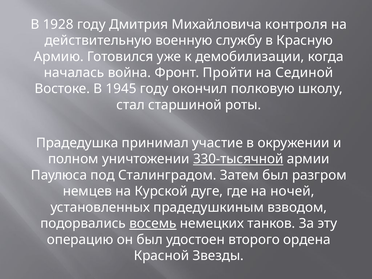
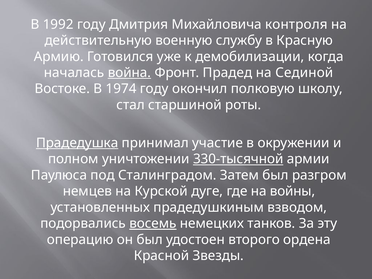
1928: 1928 -> 1992 (58, 24)
война underline: none -> present (129, 73)
Пройти: Пройти -> Прадед (228, 73)
1945: 1945 -> 1974 (121, 89)
Прадедушка underline: none -> present (77, 143)
ночей: ночей -> войны (293, 191)
